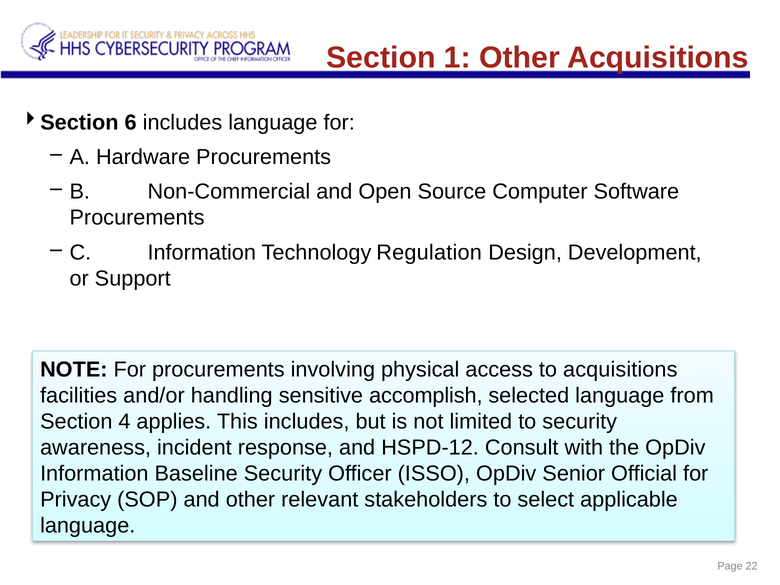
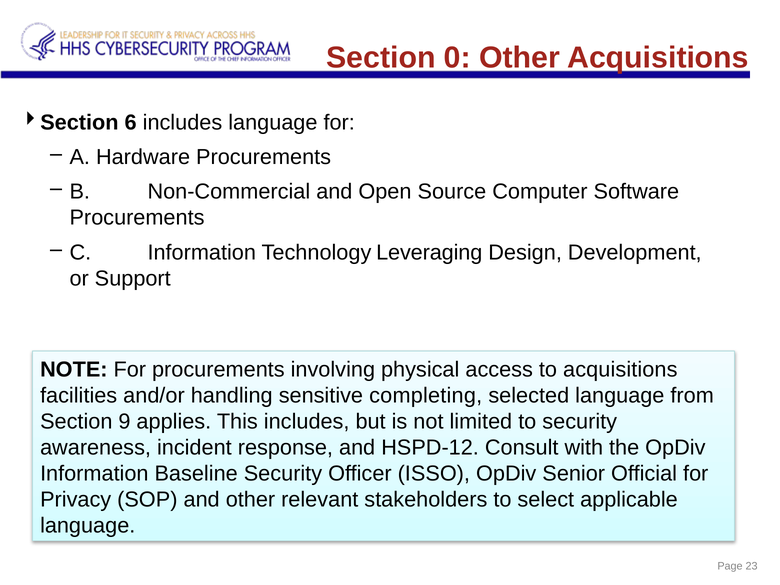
1: 1 -> 0 (457, 58)
Regulation: Regulation -> Leveraging (429, 252)
accomplish: accomplish -> completing (426, 395)
4: 4 -> 9 (124, 421)
22: 22 -> 23 (752, 566)
